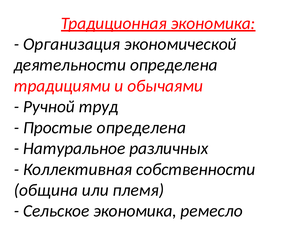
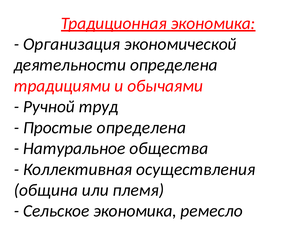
различных: различных -> общества (169, 148)
собственности: собственности -> осуществления (196, 169)
